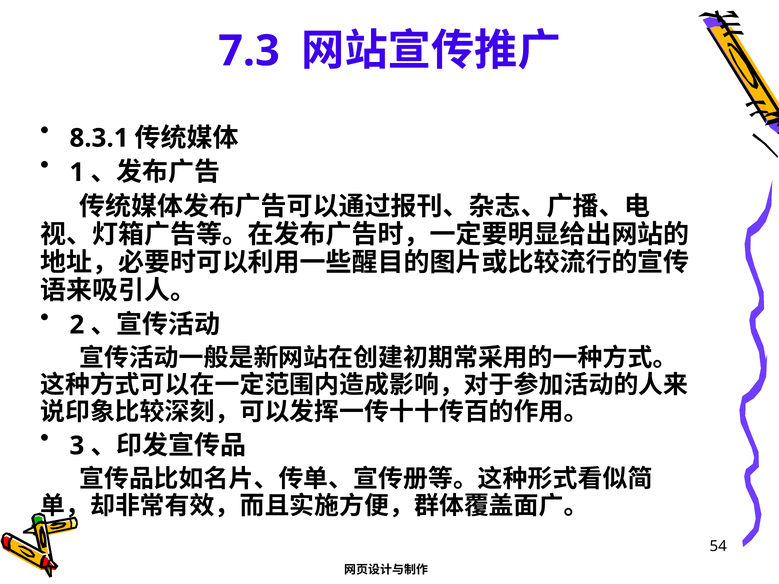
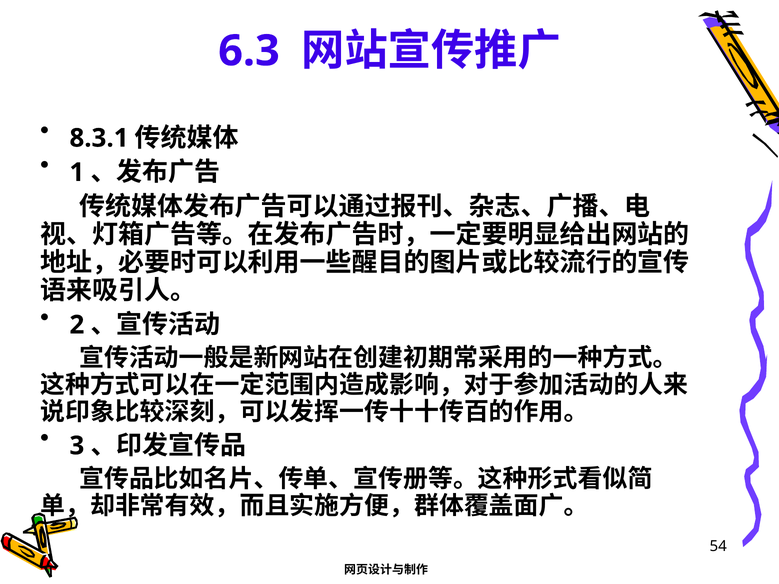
7.3: 7.3 -> 6.3 (249, 51)
